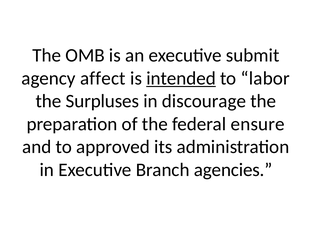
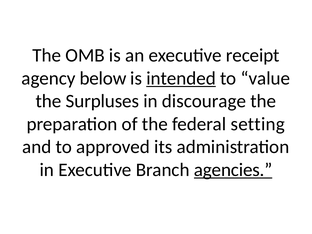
submit: submit -> receipt (253, 55)
affect: affect -> below (103, 78)
labor: labor -> value (265, 78)
ensure: ensure -> setting (258, 124)
agencies underline: none -> present (233, 170)
